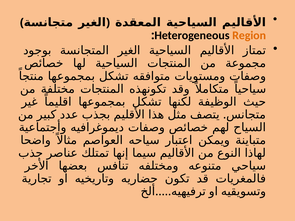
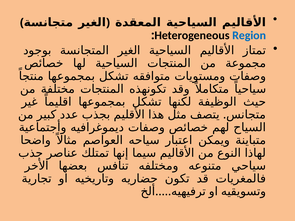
Region colour: orange -> blue (249, 35)
